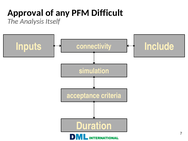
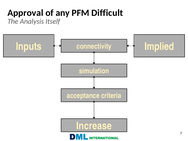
Include: Include -> Implied (159, 47)
Duration: Duration -> Increase (94, 126)
